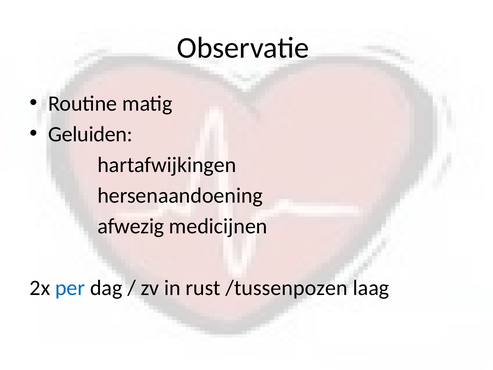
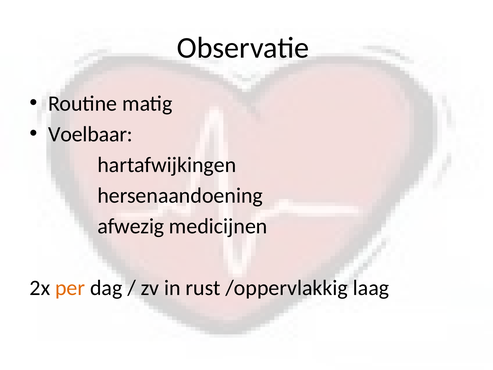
Geluiden: Geluiden -> Voelbaar (90, 134)
per colour: blue -> orange (70, 288)
/tussenpozen: /tussenpozen -> /oppervlakkig (287, 288)
